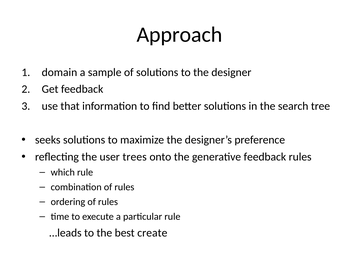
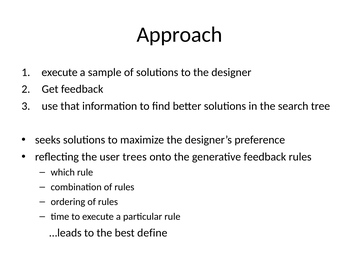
domain: domain -> execute (60, 72)
create: create -> define (152, 233)
